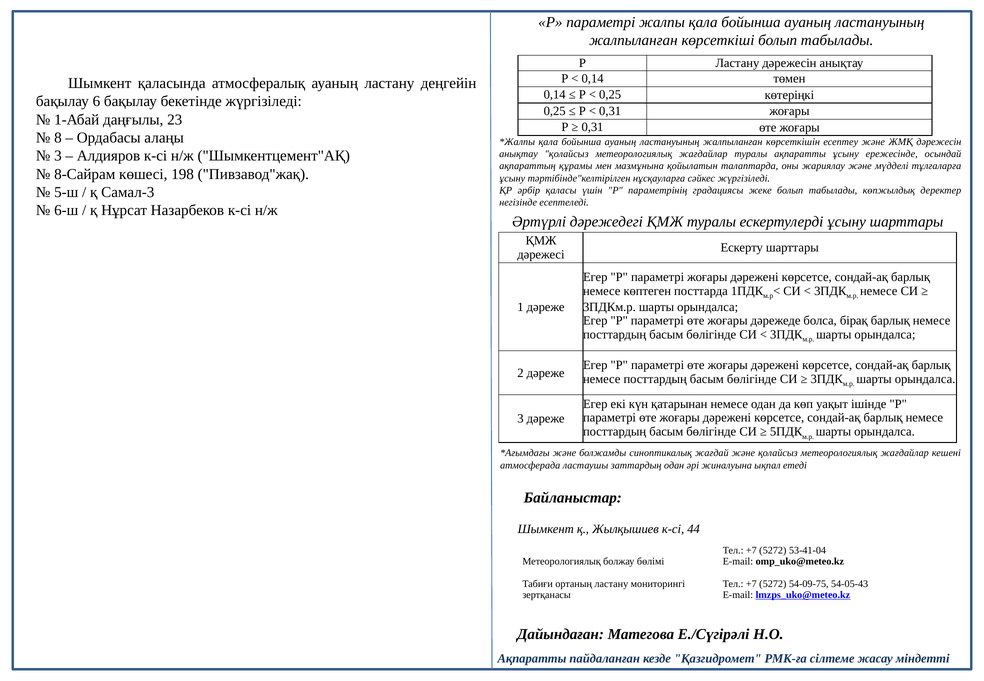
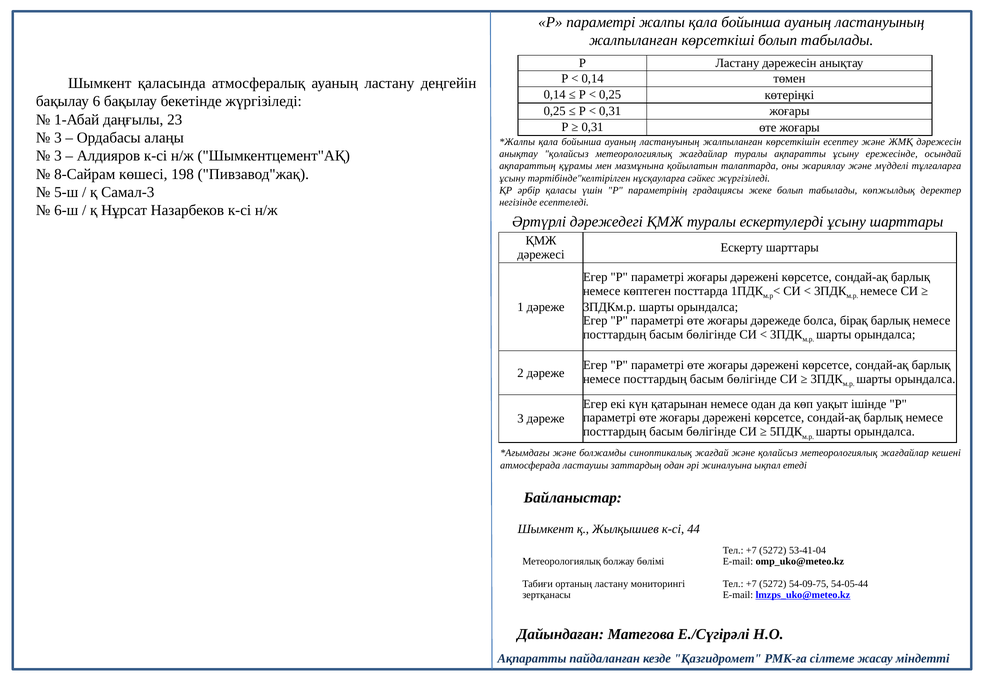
8: 8 -> 3 (58, 138)
54-05-43: 54-05-43 -> 54-05-44 (850, 584)
